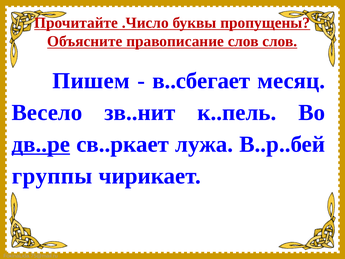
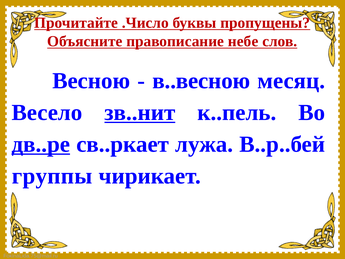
правописание слов: слов -> небе (243, 41)
Пишем: Пишем -> Весною (91, 81)
в..сбегает: в..сбегает -> в..весною (201, 81)
зв..нит underline: none -> present (140, 112)
